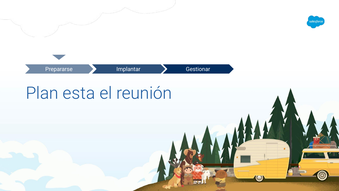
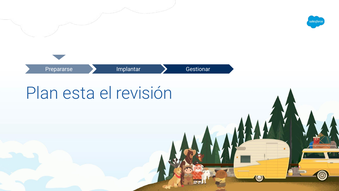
reunión: reunión -> revisión (144, 93)
